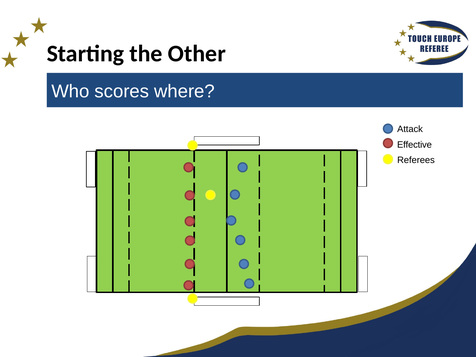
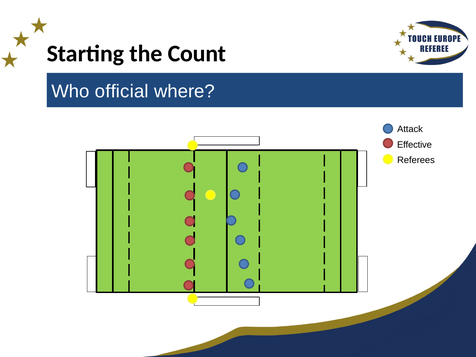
Other: Other -> Count (197, 54)
scores: scores -> official (122, 91)
